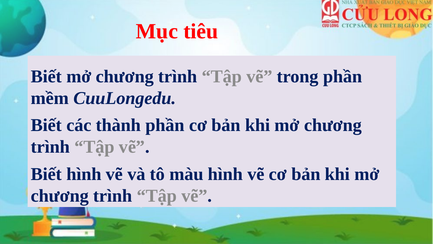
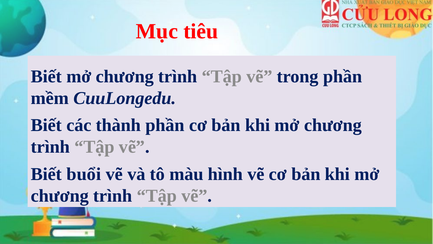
Biết hình: hình -> buổi (84, 174)
